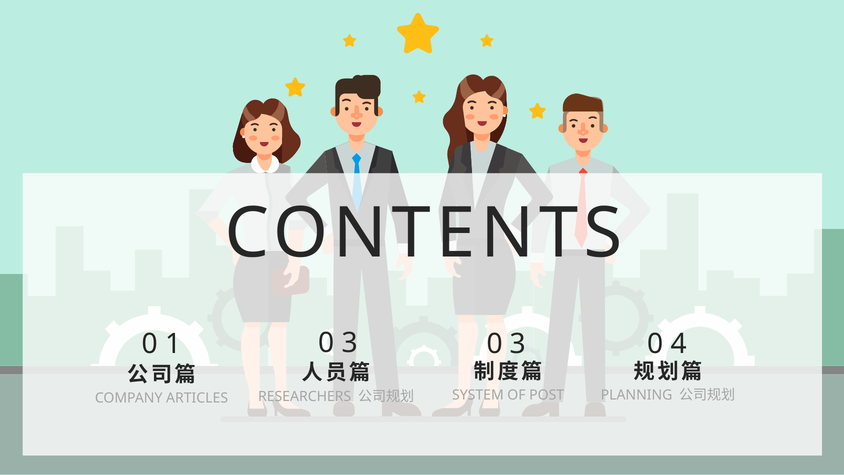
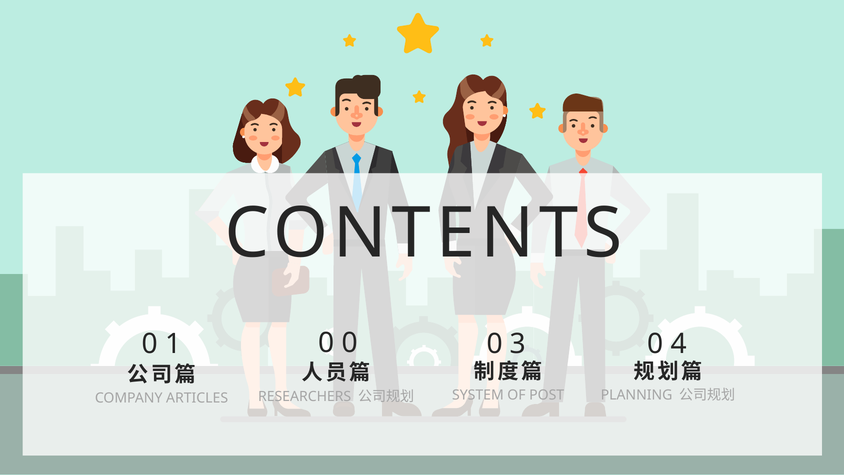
3: 3 -> 0 (350, 343)
